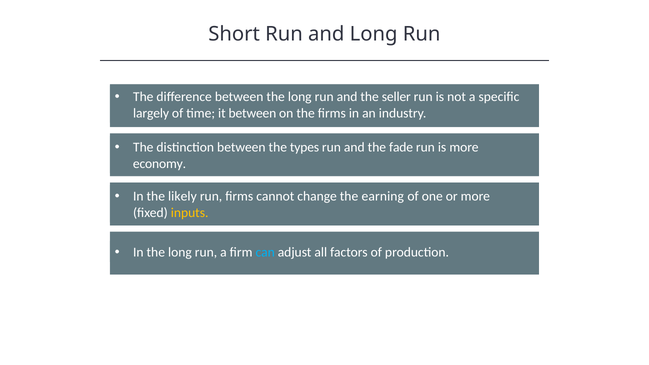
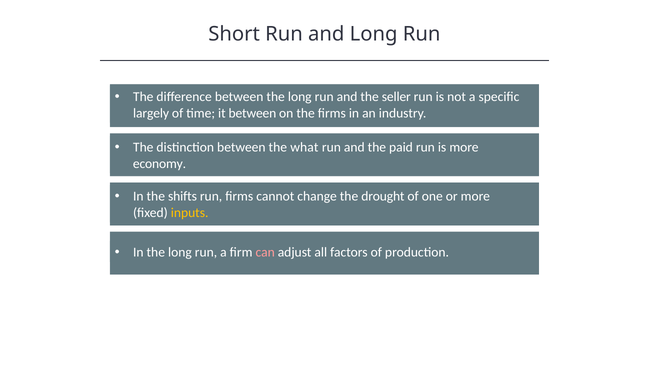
types: types -> what (304, 147)
fade: fade -> paid (401, 147)
likely: likely -> shifts (182, 197)
earning: earning -> drought (383, 197)
can colour: light blue -> pink (265, 252)
